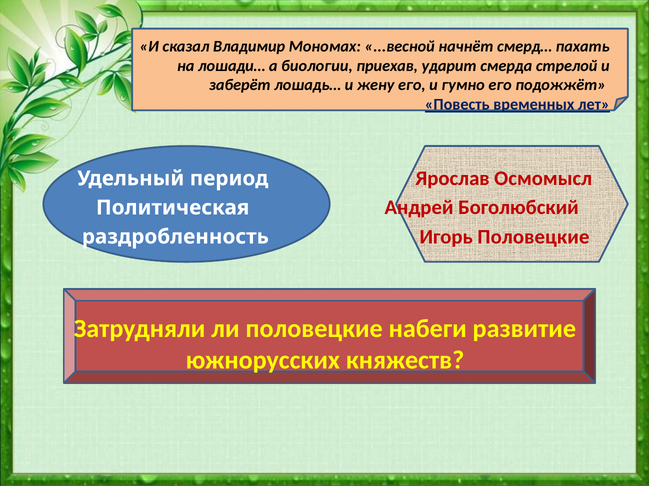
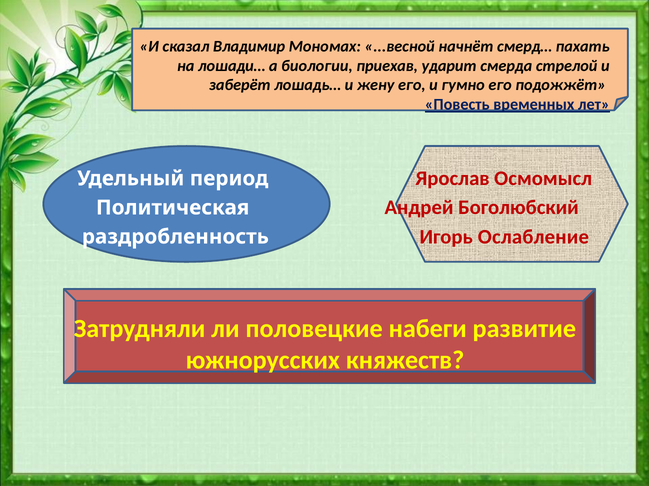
Игорь Половецкие: Половецкие -> Ослабление (533, 237)
